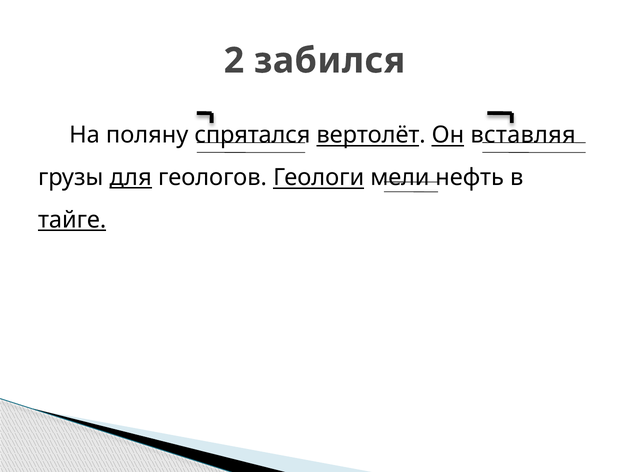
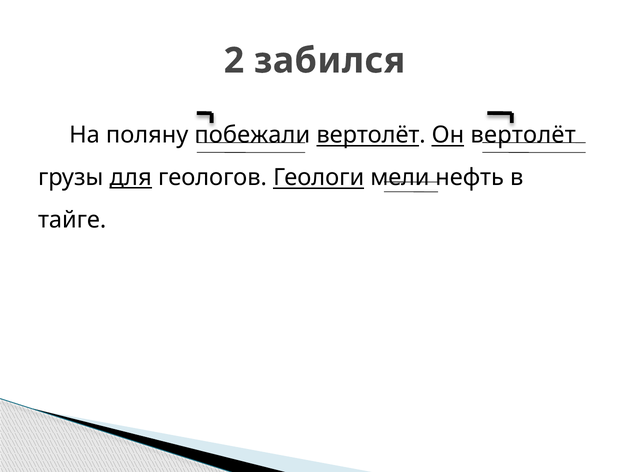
спрятался: спрятался -> побежали (252, 135)
Он вставляя: вставляя -> вертолёт (523, 135)
тайге underline: present -> none (72, 220)
